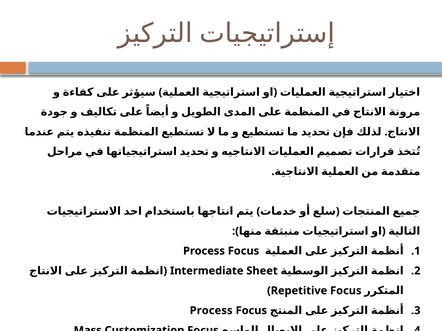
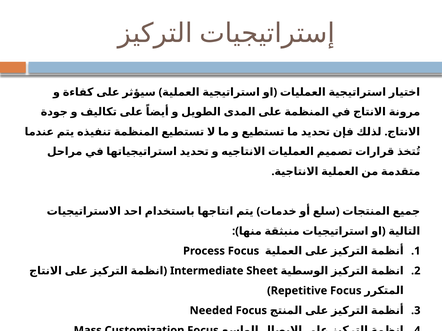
Process: Process -> Needed (211, 311)
